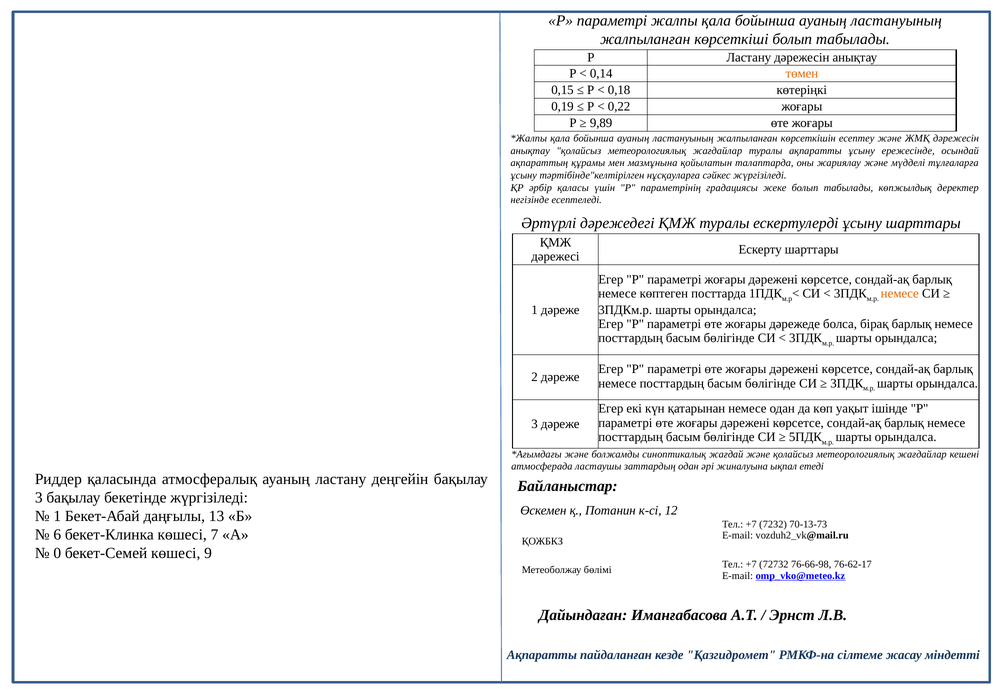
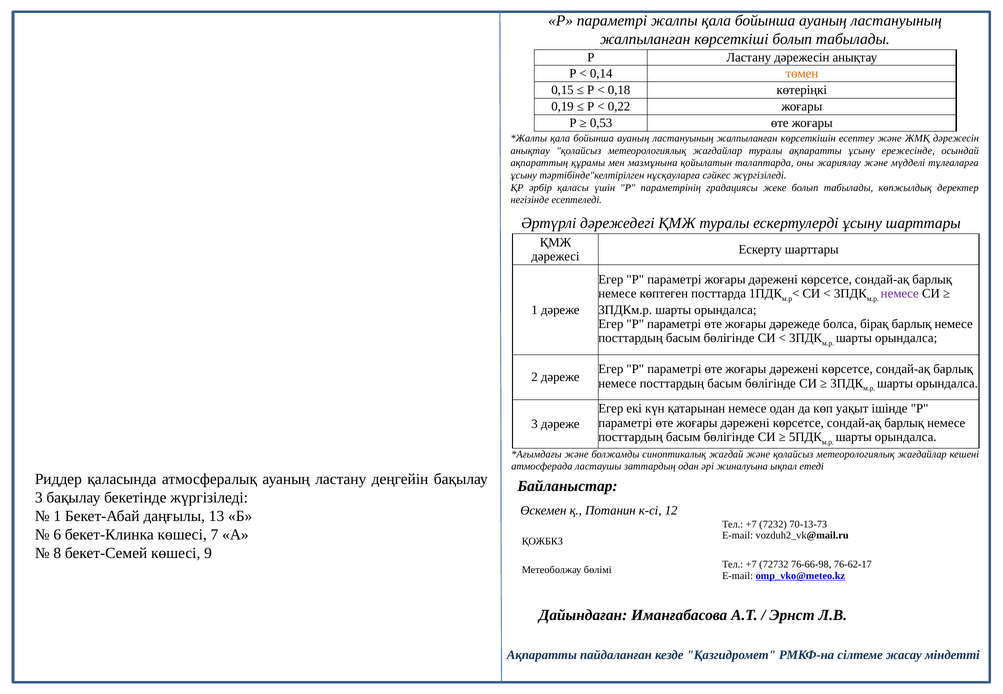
9,89: 9,89 -> 0,53 (601, 123)
немесе colour: orange -> purple (900, 294)
0: 0 -> 8 (57, 553)
